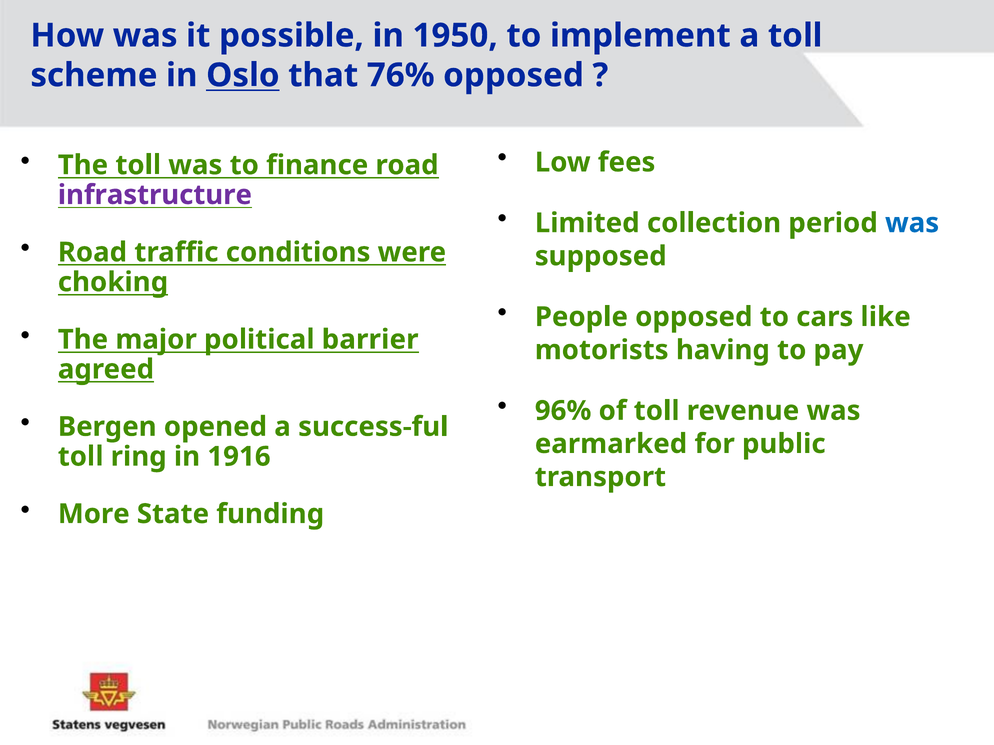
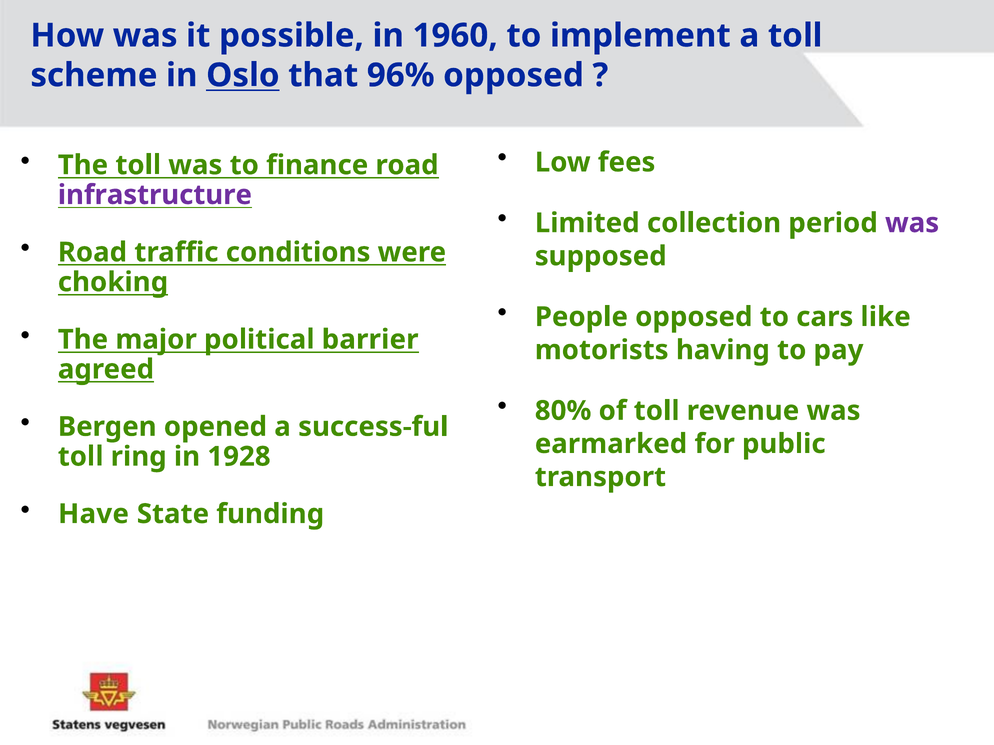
1950: 1950 -> 1960 (455, 36)
76%: 76% -> 96% (401, 75)
was colour: blue -> purple (912, 223)
96%: 96% -> 80% (563, 411)
1916: 1916 -> 1928 (239, 457)
More: More -> Have (94, 514)
